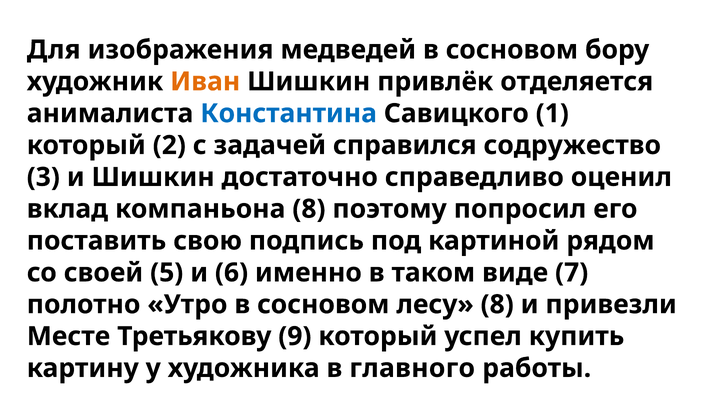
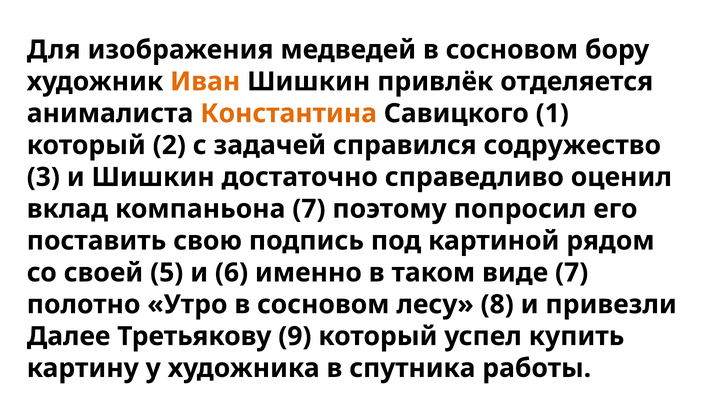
Константина colour: blue -> orange (289, 114)
компаньона 8: 8 -> 7 (309, 209)
Месте: Месте -> Далее (69, 337)
главного: главного -> спутника (412, 368)
